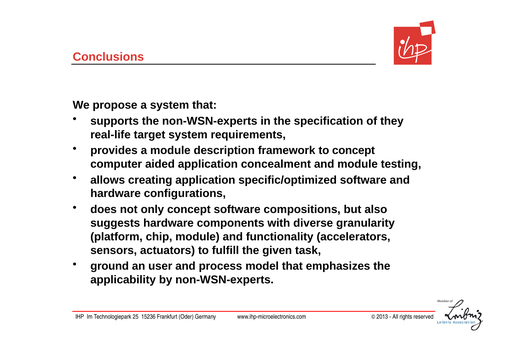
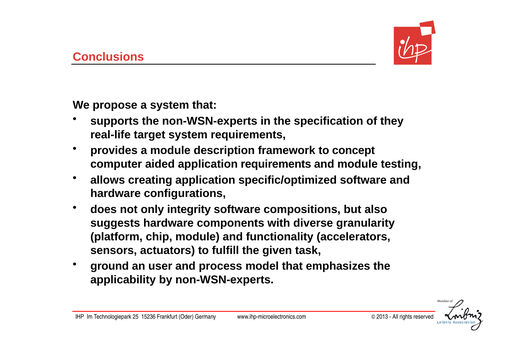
application concealment: concealment -> requirements (276, 164)
only concept: concept -> integrity (189, 209)
